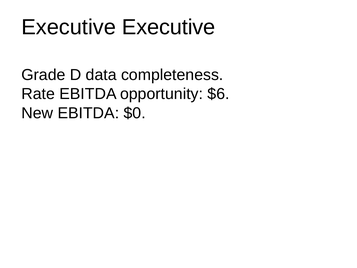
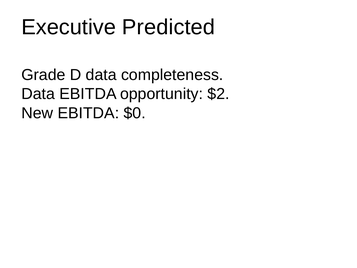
Executive Executive: Executive -> Predicted (169, 27)
Rate: Rate -> Data (38, 94)
$6: $6 -> $2 (218, 94)
